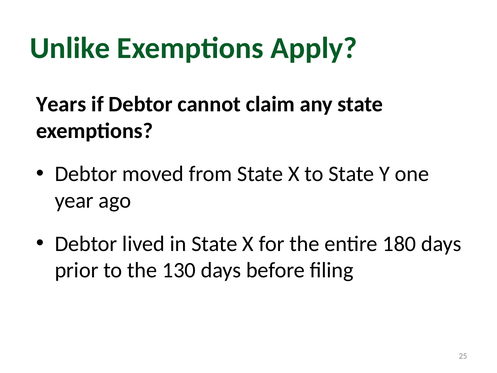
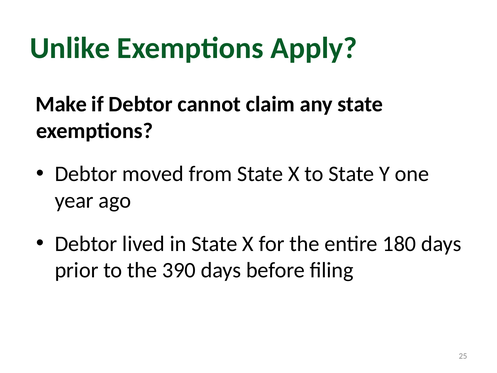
Years: Years -> Make (61, 104)
130: 130 -> 390 (179, 270)
